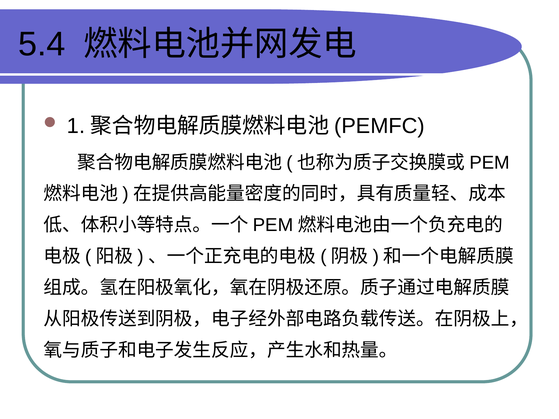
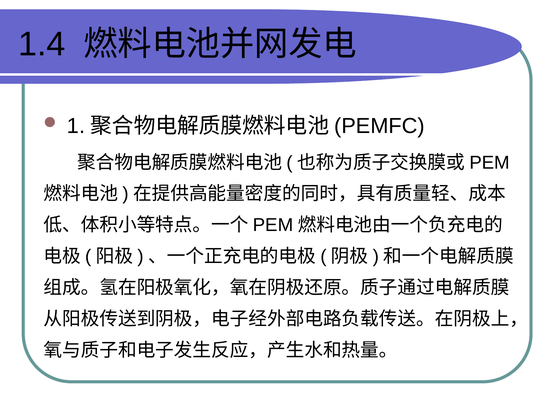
5.4: 5.4 -> 1.4 (42, 44)
